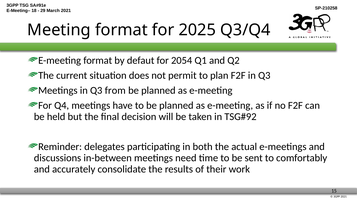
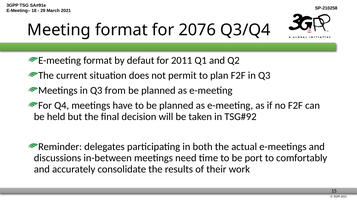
2025: 2025 -> 2076 (197, 30)
2054: 2054 -> 2011 (182, 60)
sent: sent -> port (254, 158)
